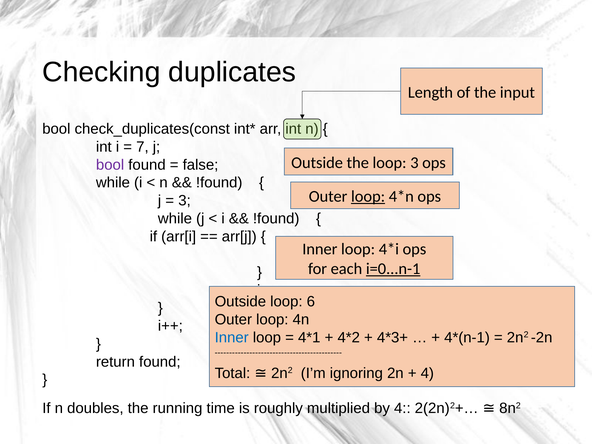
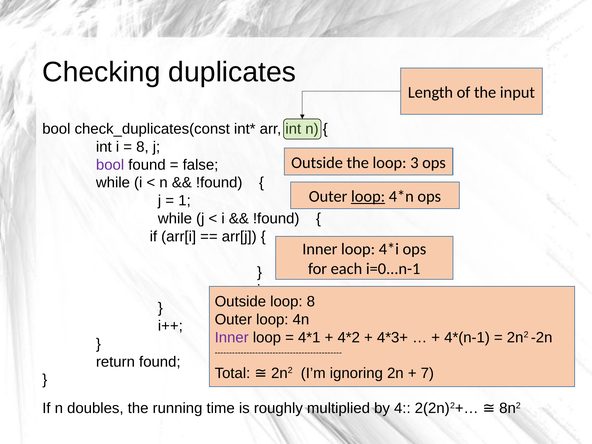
7: 7 -> 8 (142, 147)
3: 3 -> 1 (185, 201)
i=0...n-1 underline: present -> none (393, 269)
loop 6: 6 -> 8 (311, 302)
Inner colour: blue -> purple (232, 337)
4: 4 -> 7 (427, 373)
